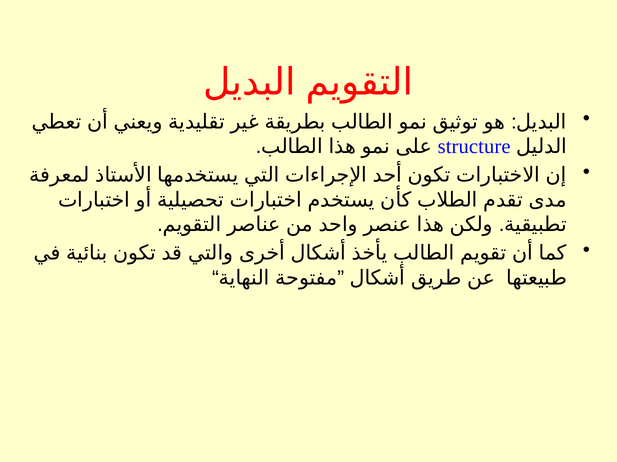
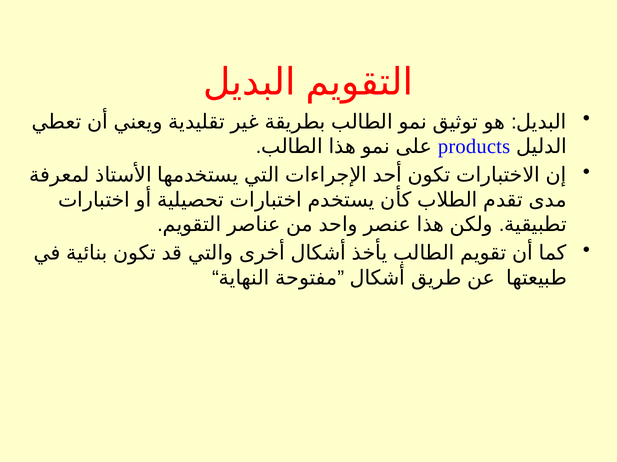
structure: structure -> products (474, 147)
